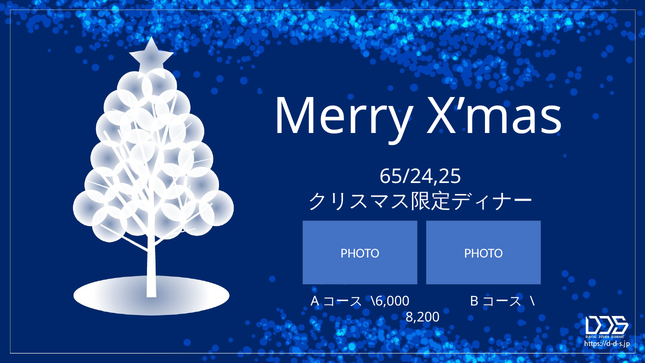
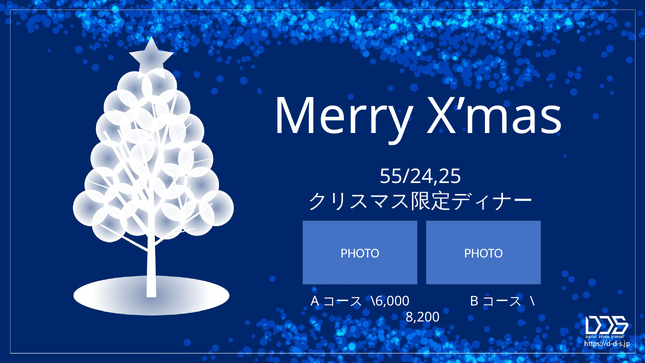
65/24,25: 65/24,25 -> 55/24,25 (420, 177)
